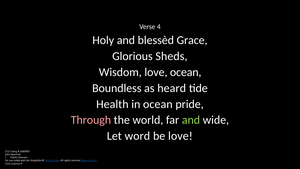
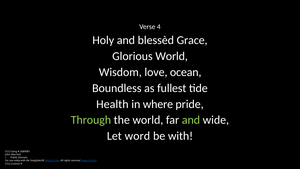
Glorious Sheds: Sheds -> World (172, 56)
heard: heard -> fullest (172, 88)
in ocean: ocean -> where (158, 104)
Through colour: pink -> light green (91, 120)
be love: love -> with (180, 136)
